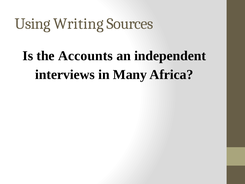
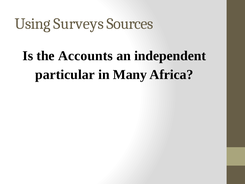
Writing: Writing -> Surveys (78, 24)
interviews: interviews -> particular (65, 74)
